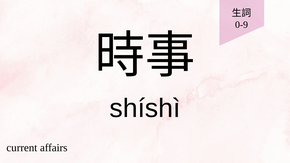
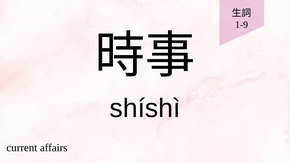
0-9: 0-9 -> 1-9 (242, 25)
